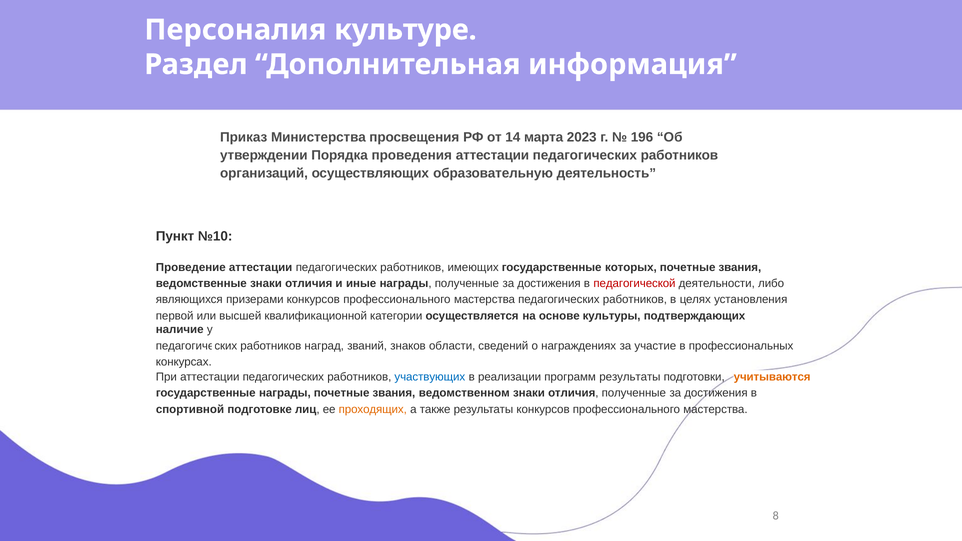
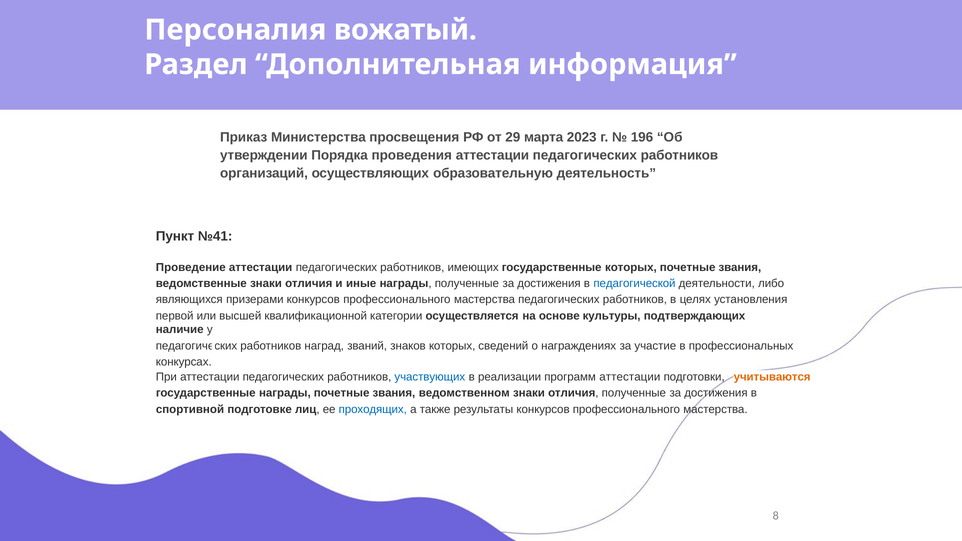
культуре: культуре -> вожатый (405, 30)
14: 14 -> 29 (513, 137)
№10: №10 -> №41 (215, 236)
педагогической colour: red -> blue (634, 284)
знаков области: области -> которых (452, 346)
программ результаты: результаты -> аттестации (630, 377)
проходящих colour: orange -> blue (373, 409)
